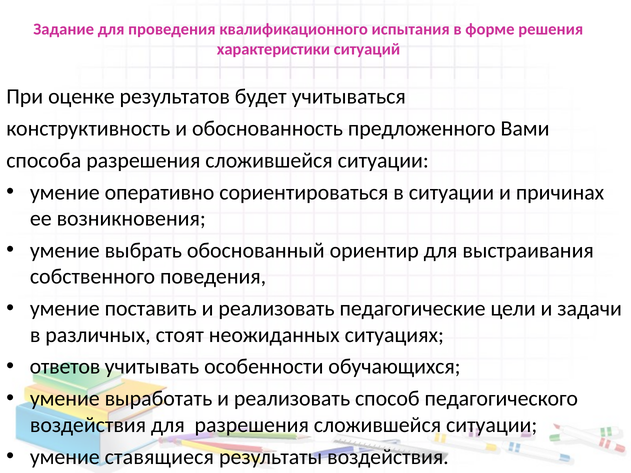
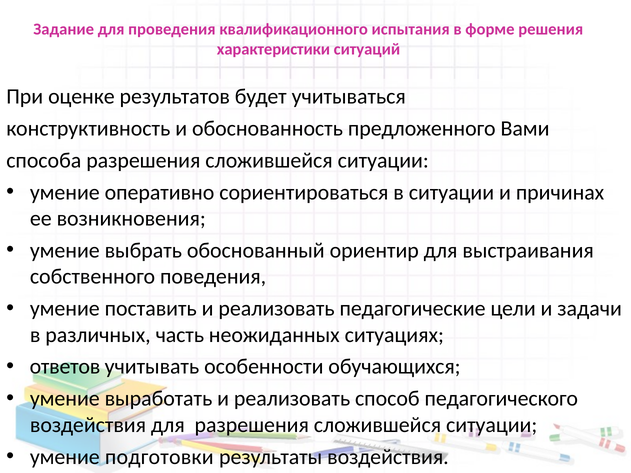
стоят: стоят -> часть (180, 335)
ставящиеся: ставящиеся -> подготовки (159, 457)
